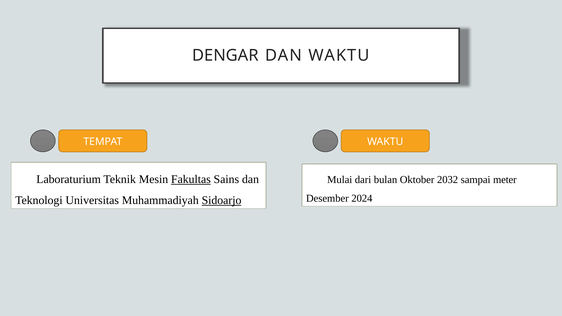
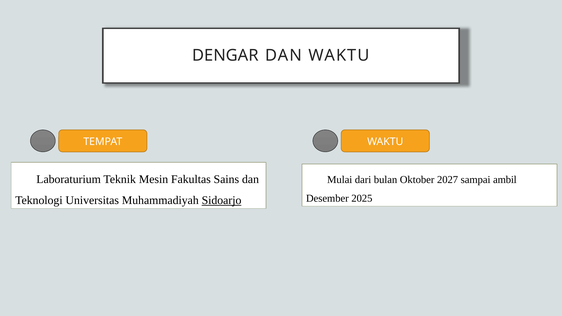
Fakultas underline: present -> none (191, 179)
2032: 2032 -> 2027 (448, 180)
meter: meter -> ambil (505, 180)
2024: 2024 -> 2025 (362, 199)
